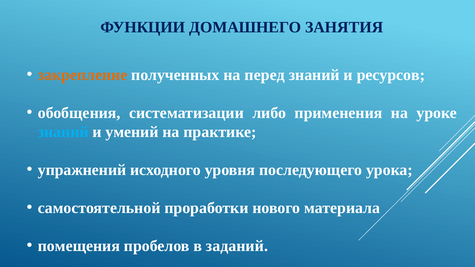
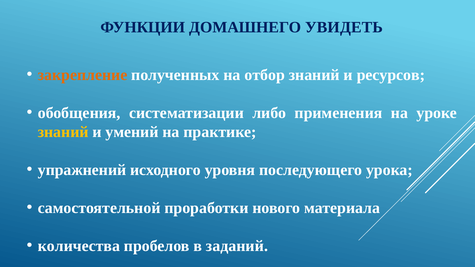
ЗАНЯТИЯ: ЗАНЯТИЯ -> УВИДЕТЬ (344, 27)
перед: перед -> отбор (265, 75)
знаний colour: light blue -> yellow (63, 132)
помещения: помещения -> количества (79, 246)
